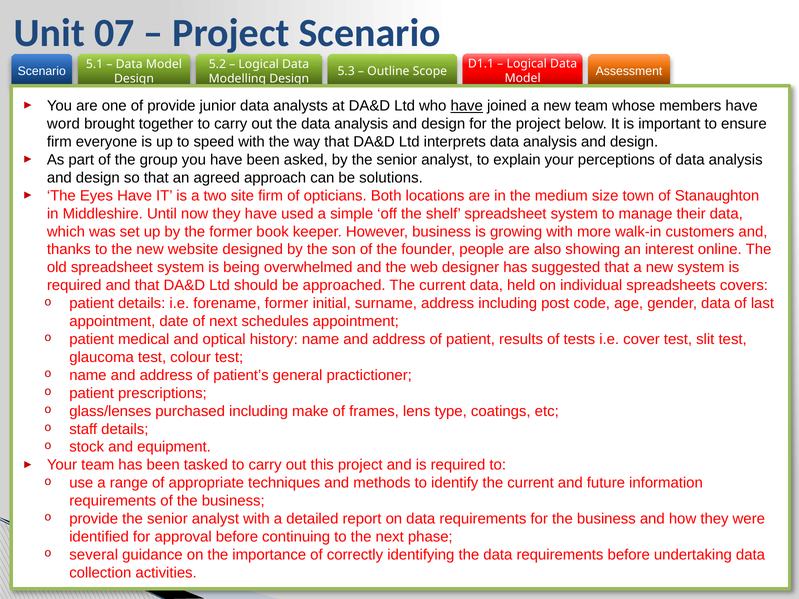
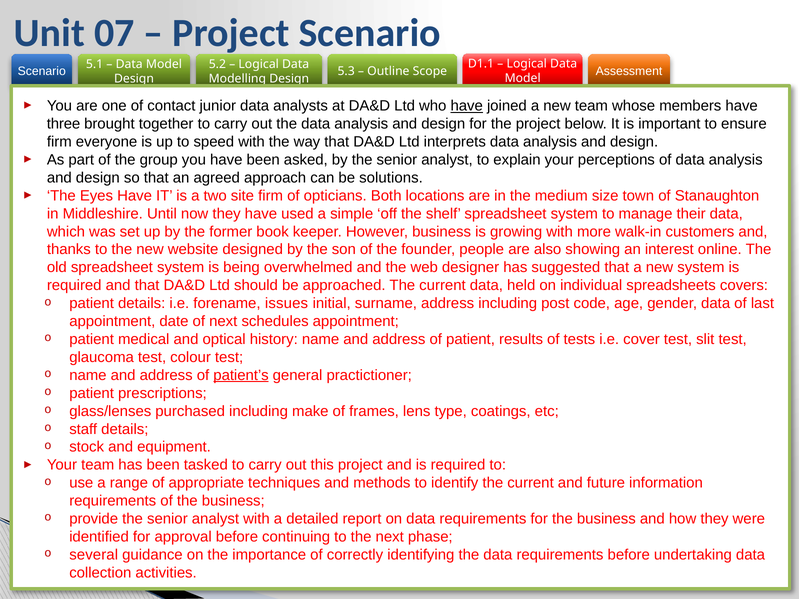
of provide: provide -> contact (171, 106)
word: word -> three (64, 124)
forename former: former -> issues (286, 304)
patient’s underline: none -> present (241, 375)
